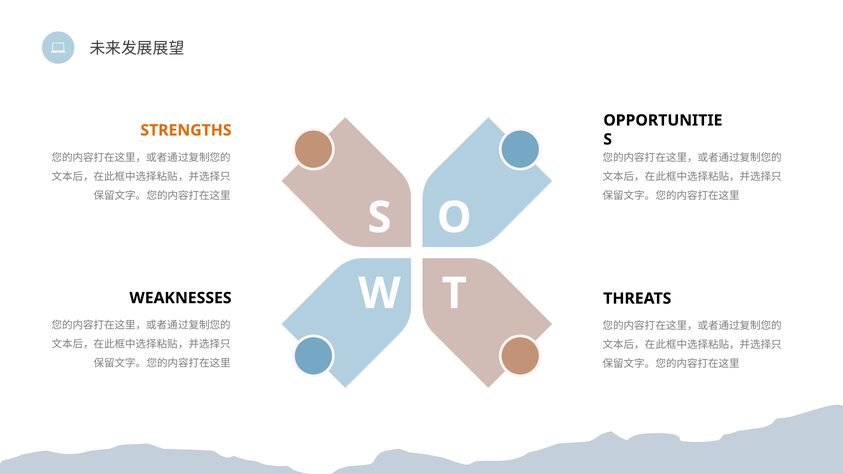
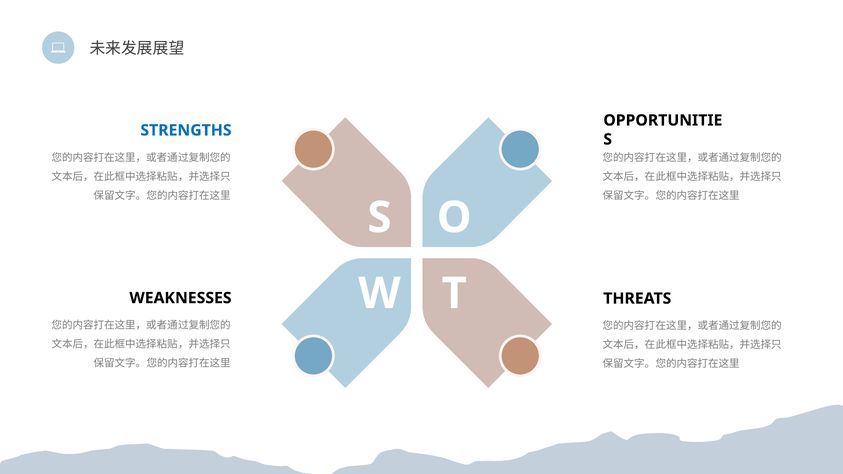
STRENGTHS colour: orange -> blue (186, 130)
